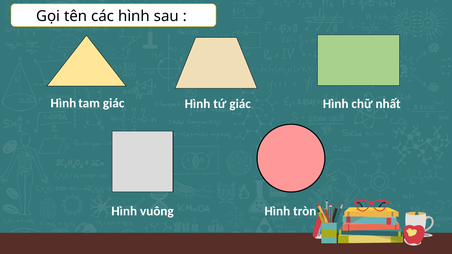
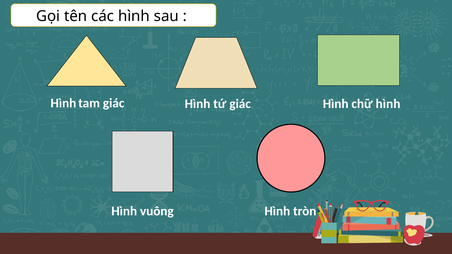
chữ nhất: nhất -> hình (388, 104)
